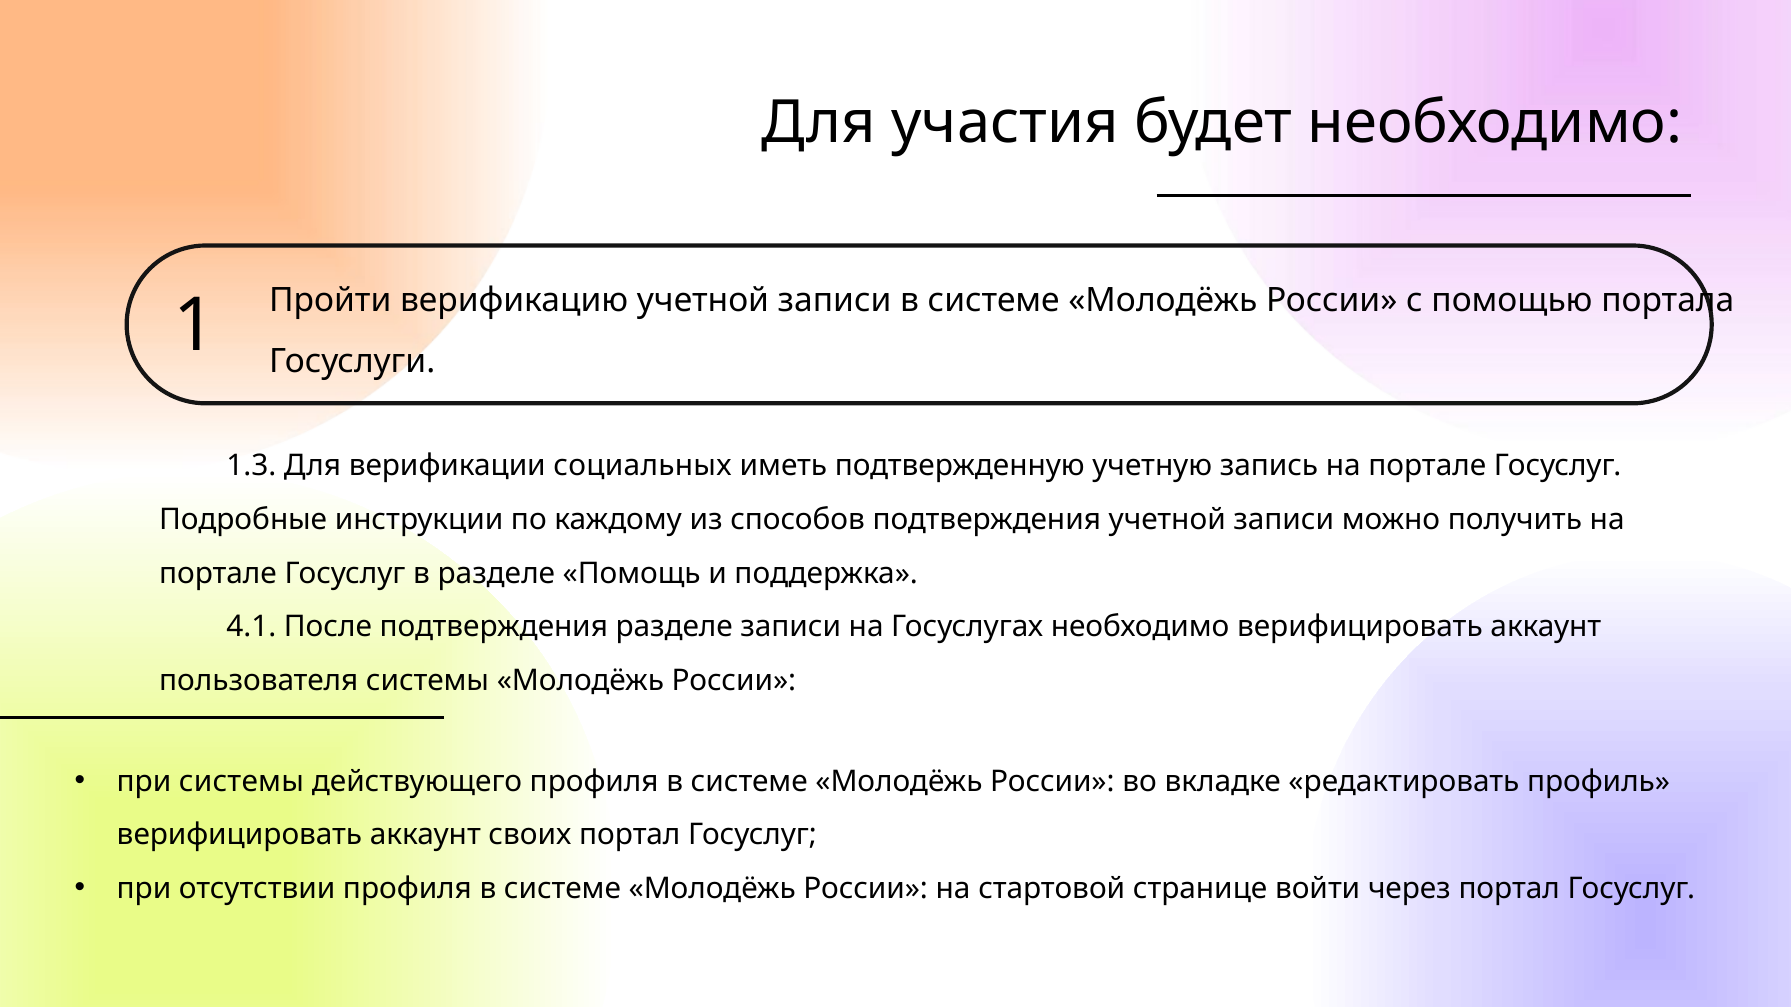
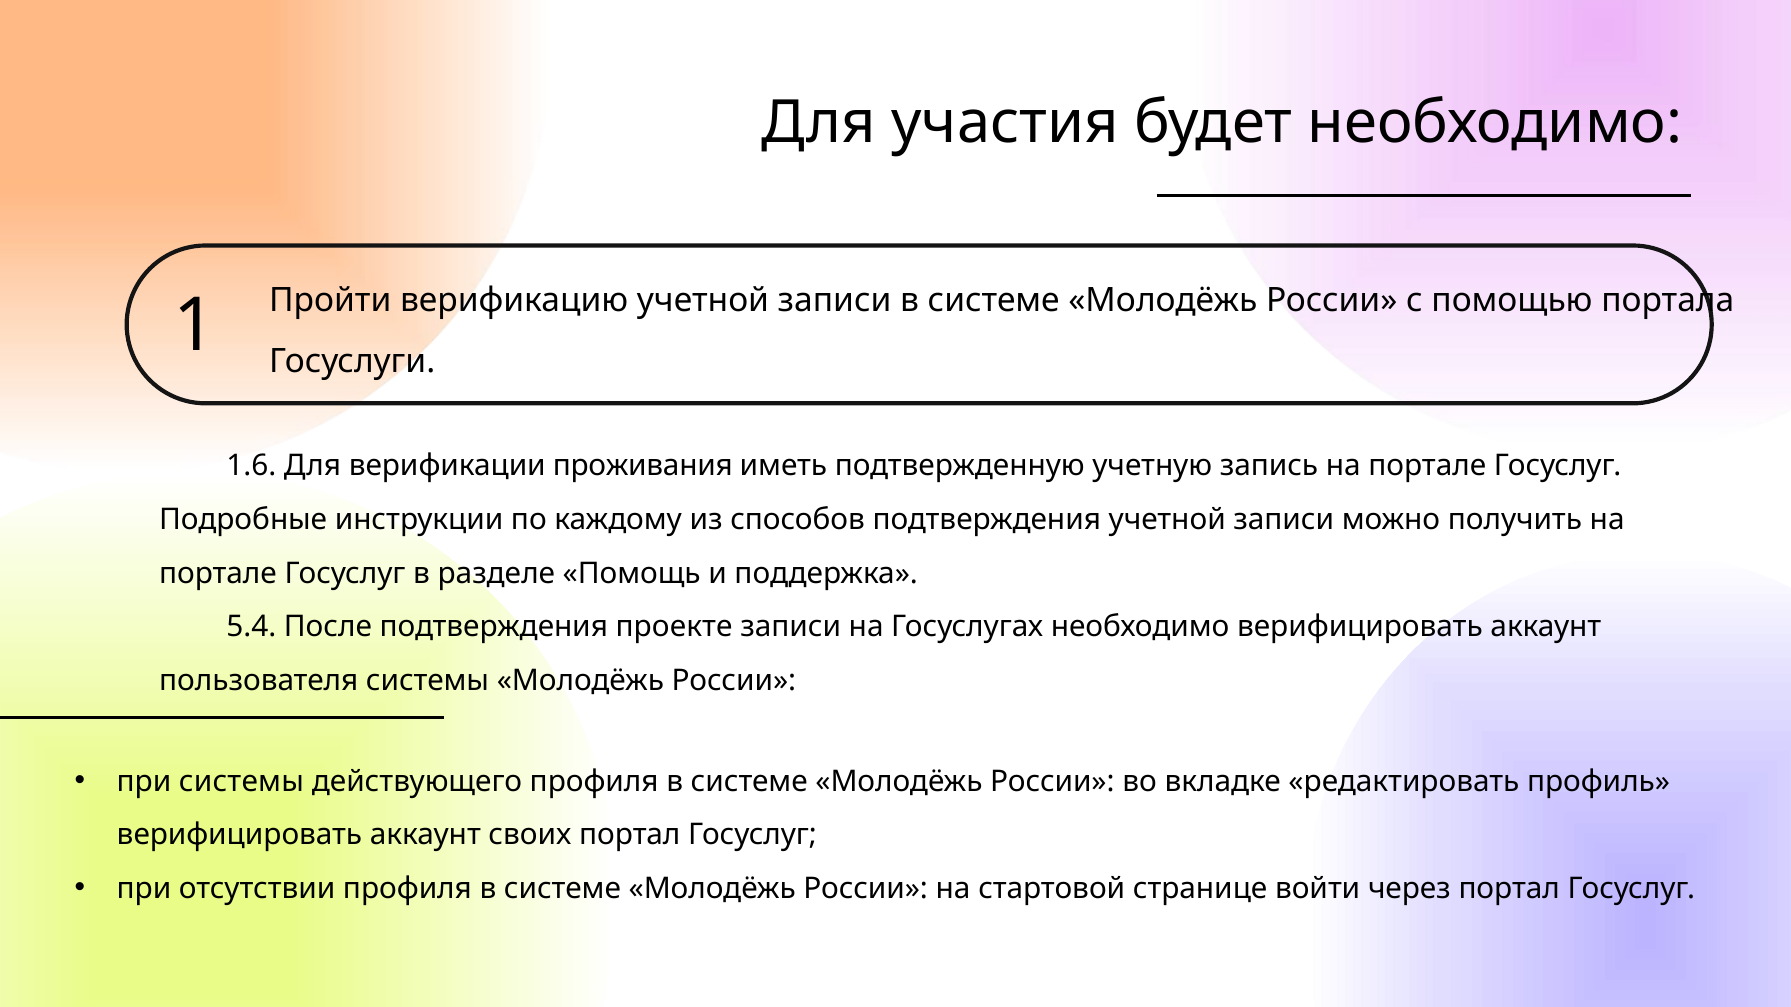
1.3: 1.3 -> 1.6 (251, 466)
социальных: социальных -> проживания (643, 466)
4.1: 4.1 -> 5.4 (251, 627)
подтверждения разделе: разделе -> проекте (674, 627)
